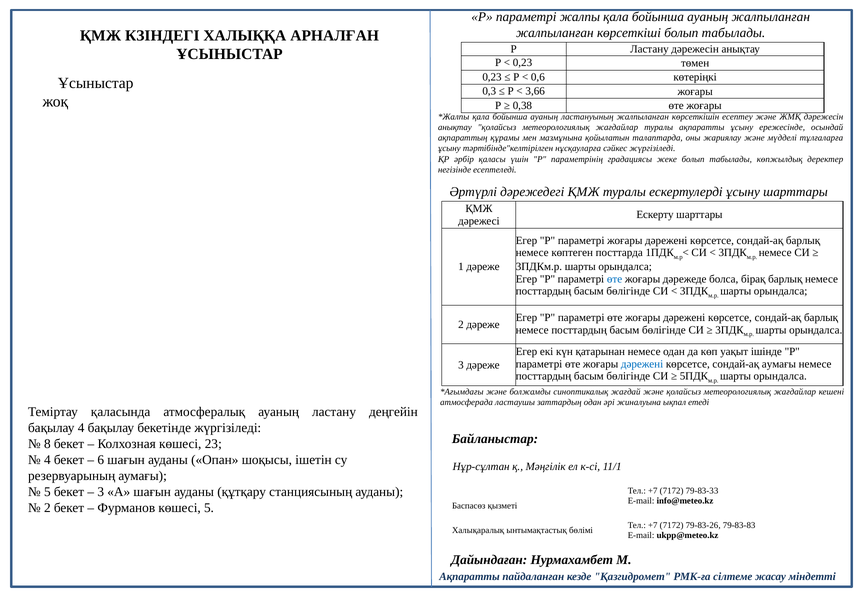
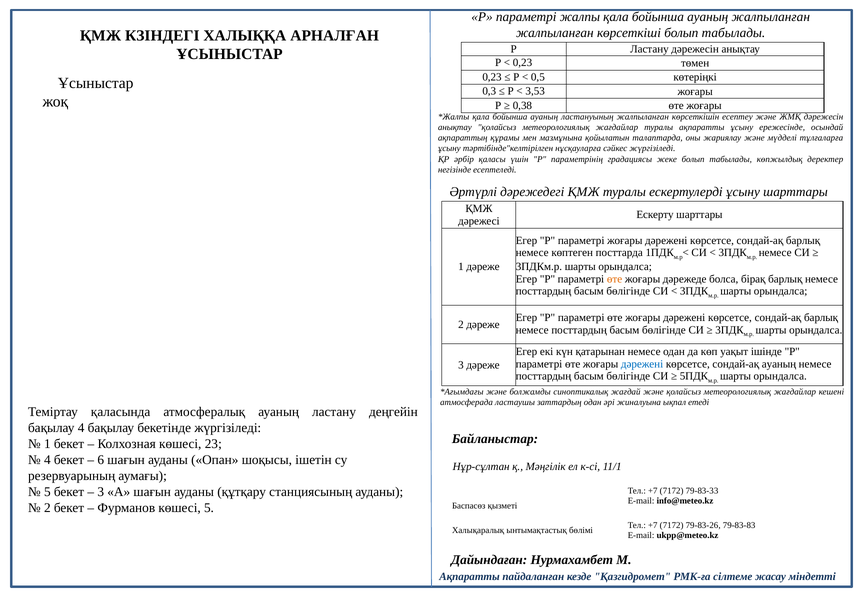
0,6: 0,6 -> 0,5 (538, 77)
3,66: 3,66 -> 3,53 (535, 91)
өте colour: blue -> orange (615, 279)
сондай-ақ аумағы: аумағы -> ауаның (779, 364)
8: 8 -> 1 (47, 444)
